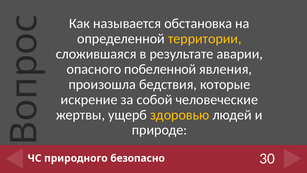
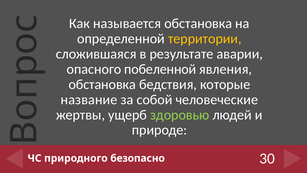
произошла: произошла -> обстановка (102, 84)
искрение: искрение -> название (89, 99)
здоровью colour: yellow -> light green (180, 115)
